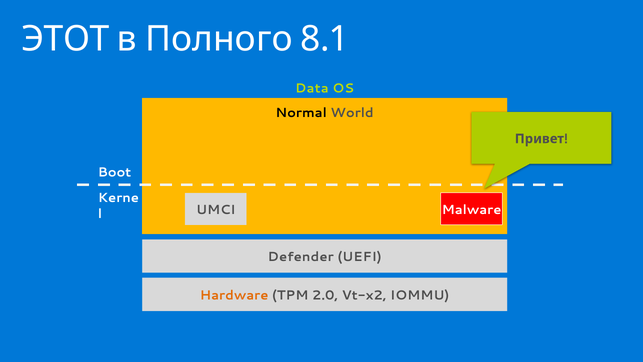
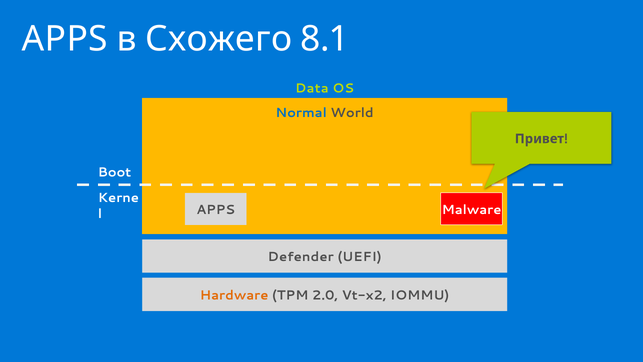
ЭТОТ: ЭТОТ -> APPS (65, 39)
Полного: Полного -> Схожего (219, 39)
Normal colour: black -> blue (301, 113)
UMCI: UMCI -> APPS (216, 210)
